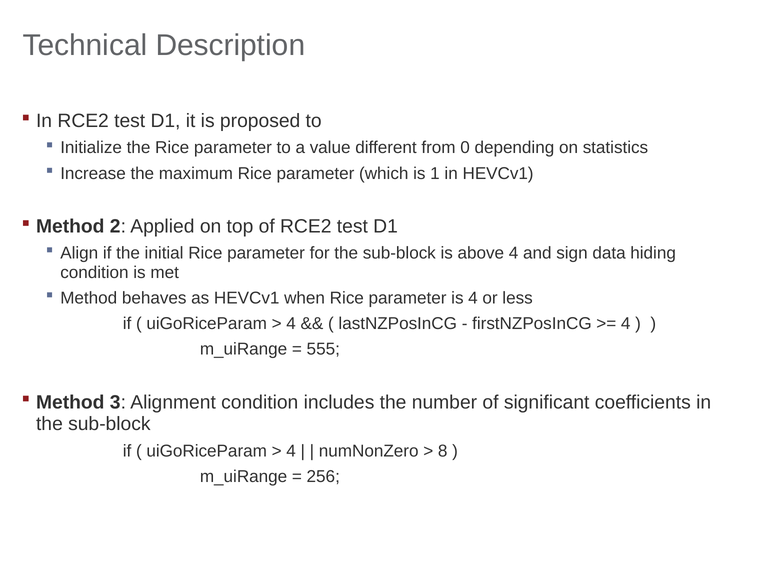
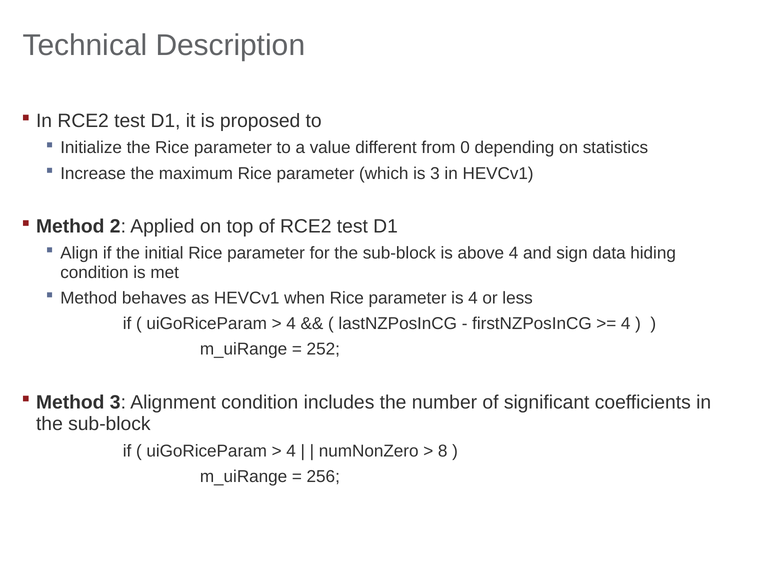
is 1: 1 -> 3 (435, 173)
555: 555 -> 252 (323, 349)
